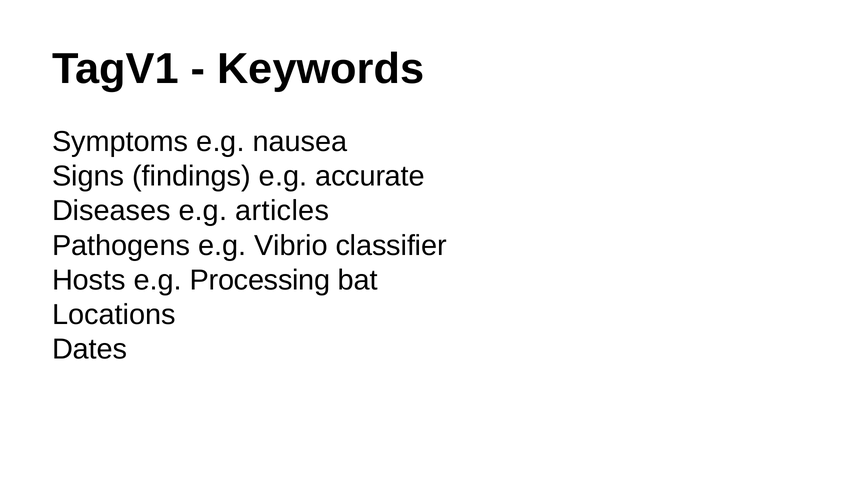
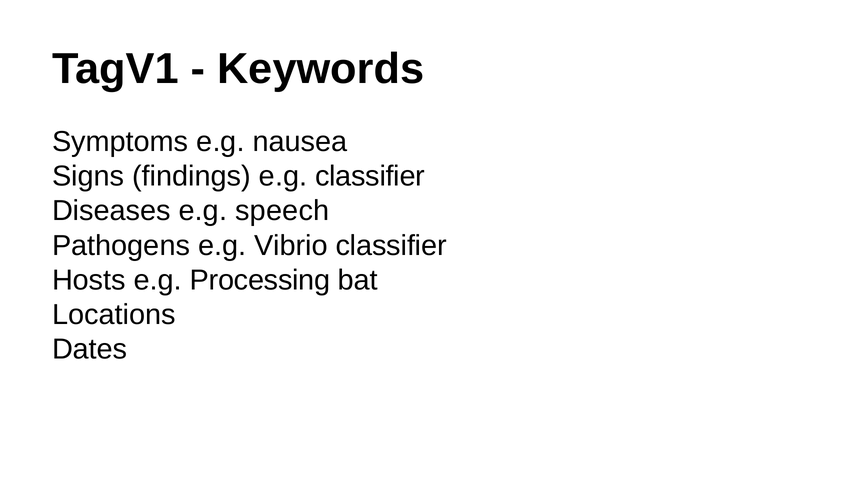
e.g accurate: accurate -> classifier (370, 177)
articles: articles -> speech (282, 211)
